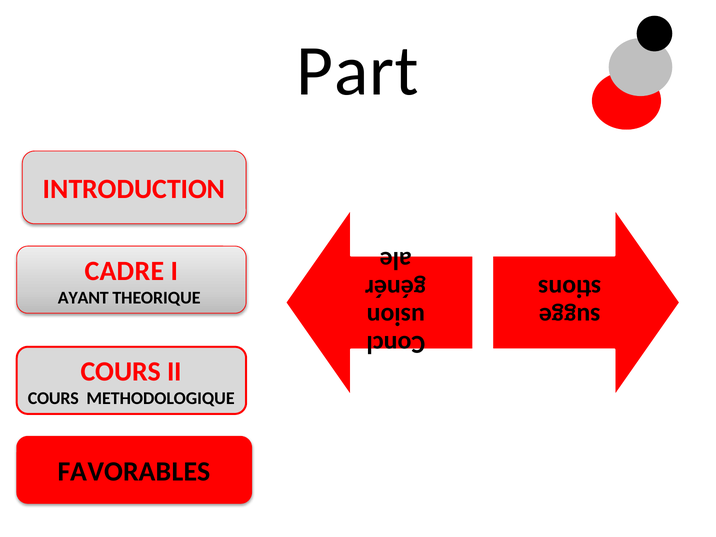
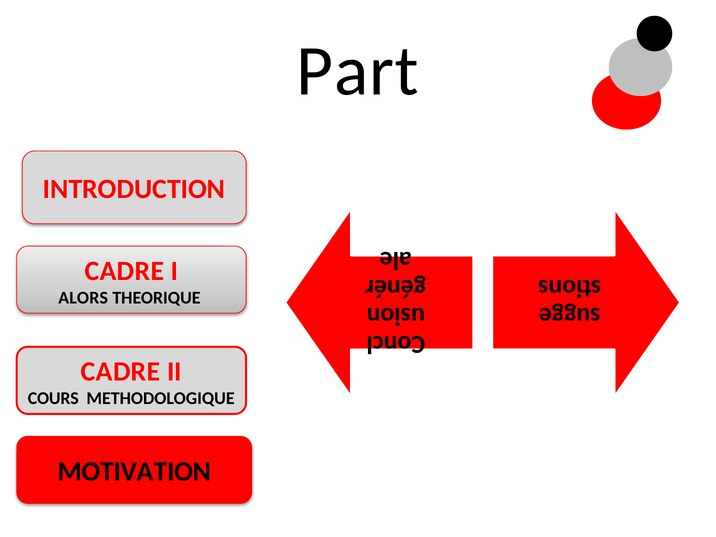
AYANT: AYANT -> ALORS (83, 298)
COURS: COURS -> CADRE (121, 372)
FAVORABLES: FAVORABLES -> MOTIVATION (134, 472)
